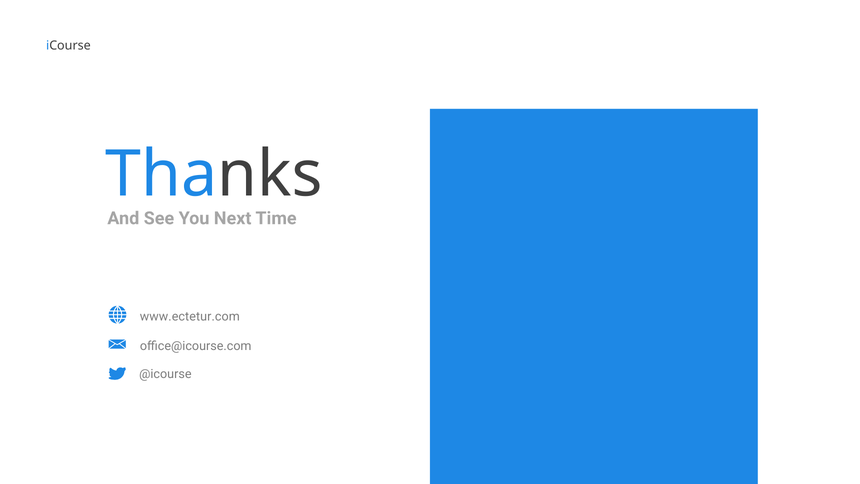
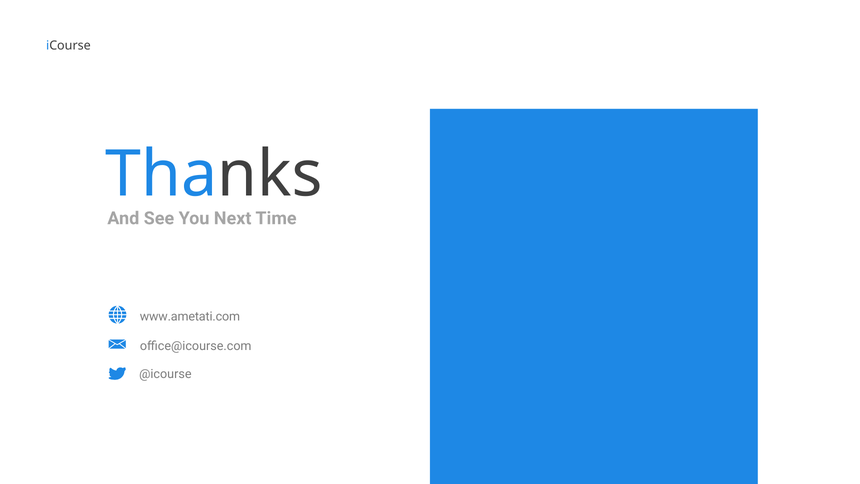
www.ectetur.com: www.ectetur.com -> www.ametati.com (190, 317)
